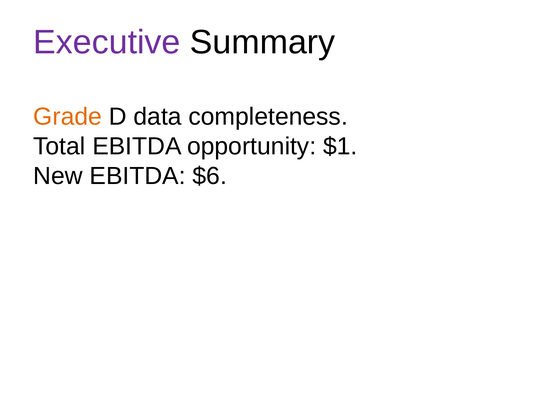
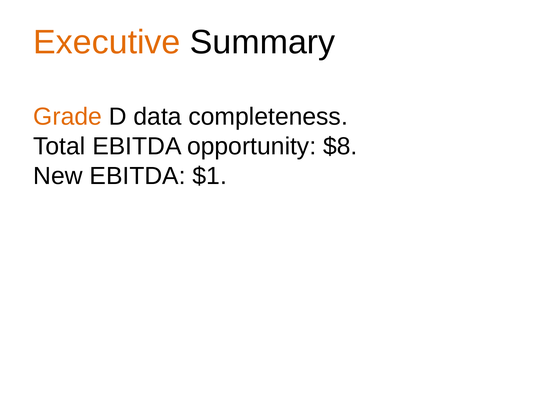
Executive colour: purple -> orange (107, 42)
$1: $1 -> $8 (340, 146)
$6: $6 -> $1 (210, 176)
